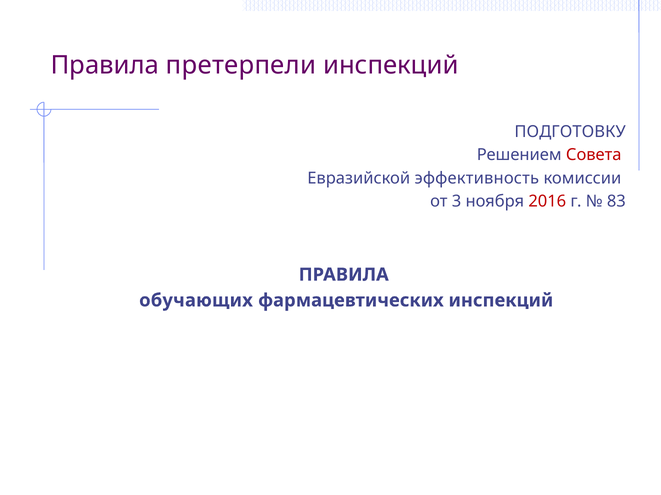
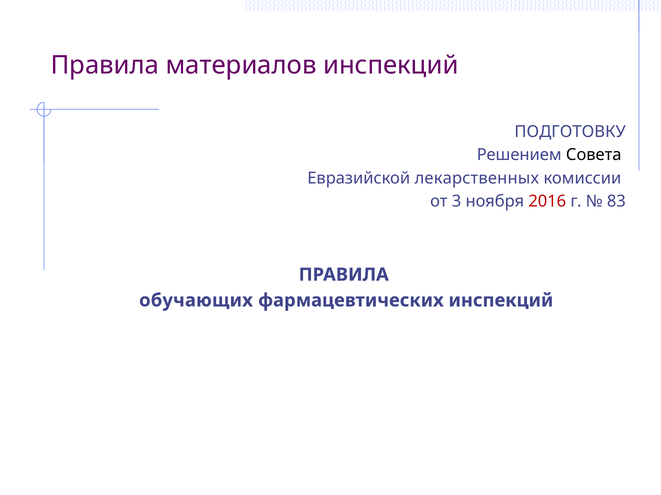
претерпели: претерпели -> материалов (241, 65)
Совета colour: red -> black (594, 155)
эффективность: эффективность -> лекарственных (477, 178)
